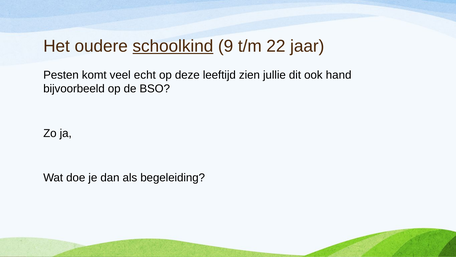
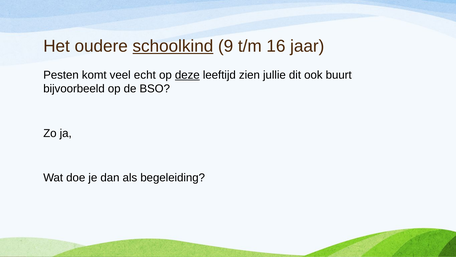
22: 22 -> 16 (276, 46)
deze underline: none -> present (187, 75)
hand: hand -> buurt (339, 75)
